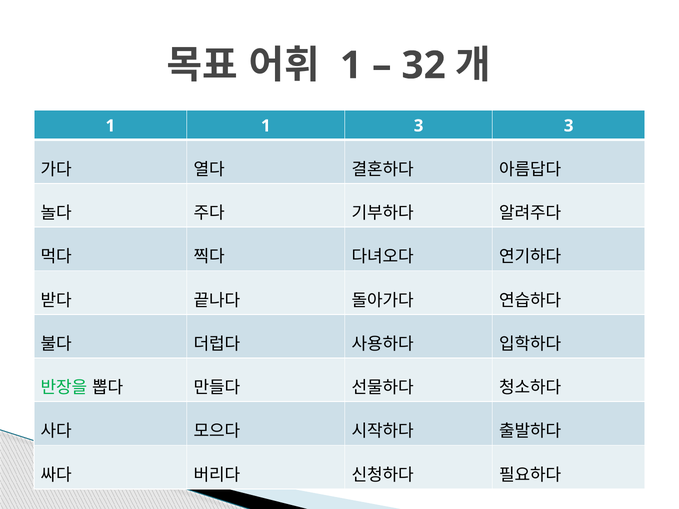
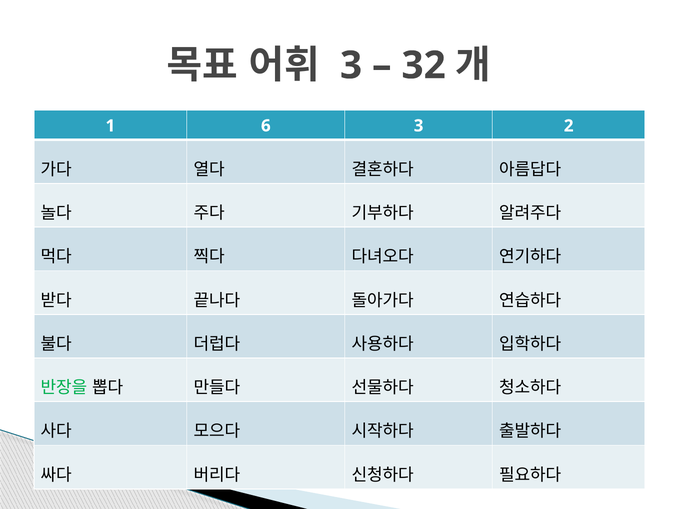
1: 1 -> 3 (351, 66)
1 1: 1 -> 6 (266, 126)
3 3: 3 -> 2 (569, 126)
